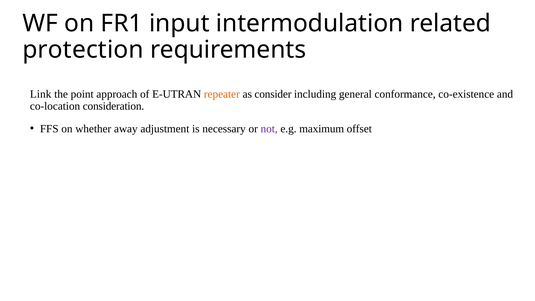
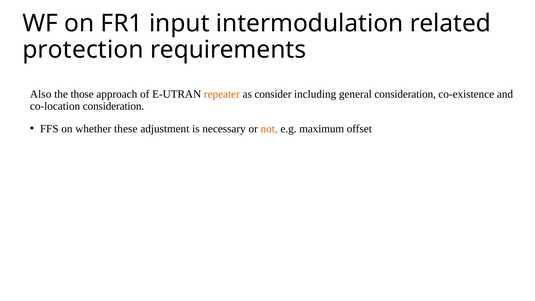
Link: Link -> Also (41, 94)
point: point -> those (82, 94)
general conformance: conformance -> consideration (405, 94)
away: away -> these (126, 129)
not colour: purple -> orange (269, 129)
